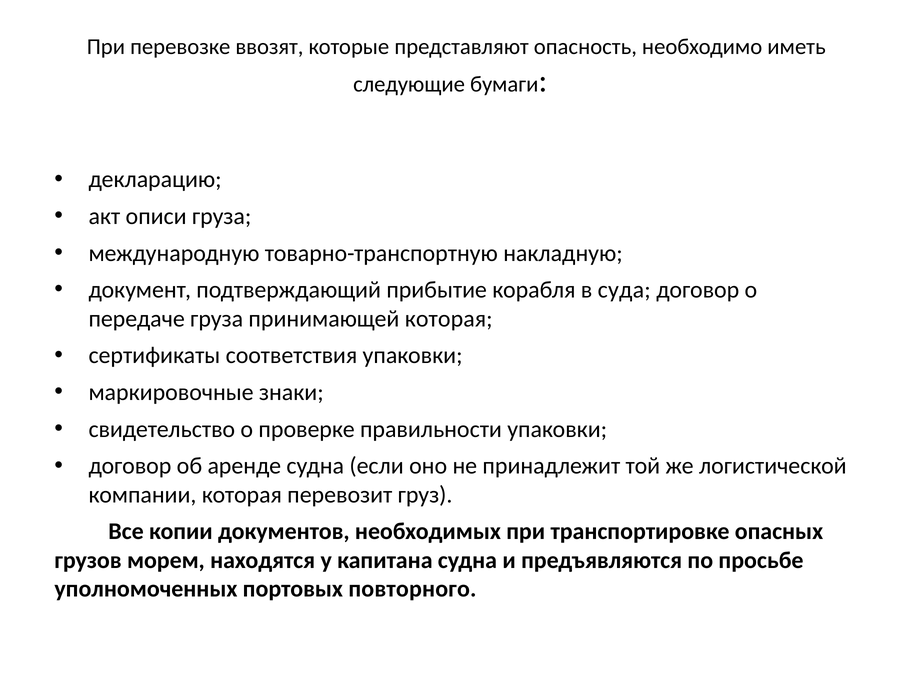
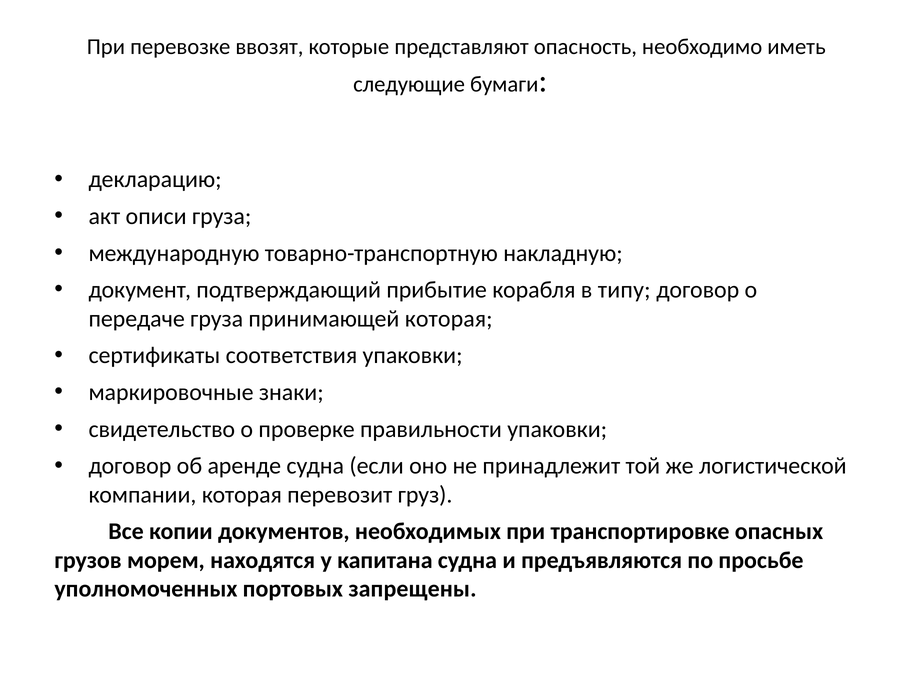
суда: суда -> типу (624, 290)
повторного: повторного -> запрещены (412, 589)
